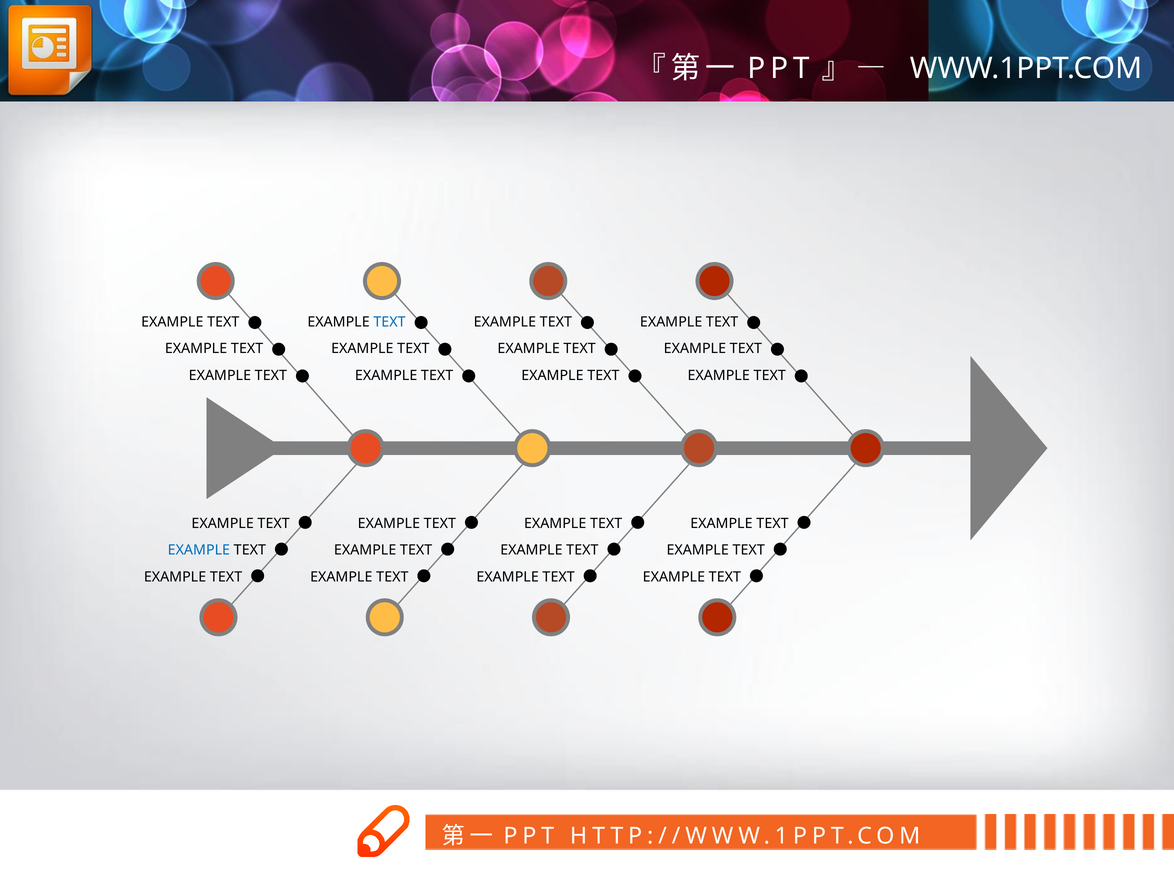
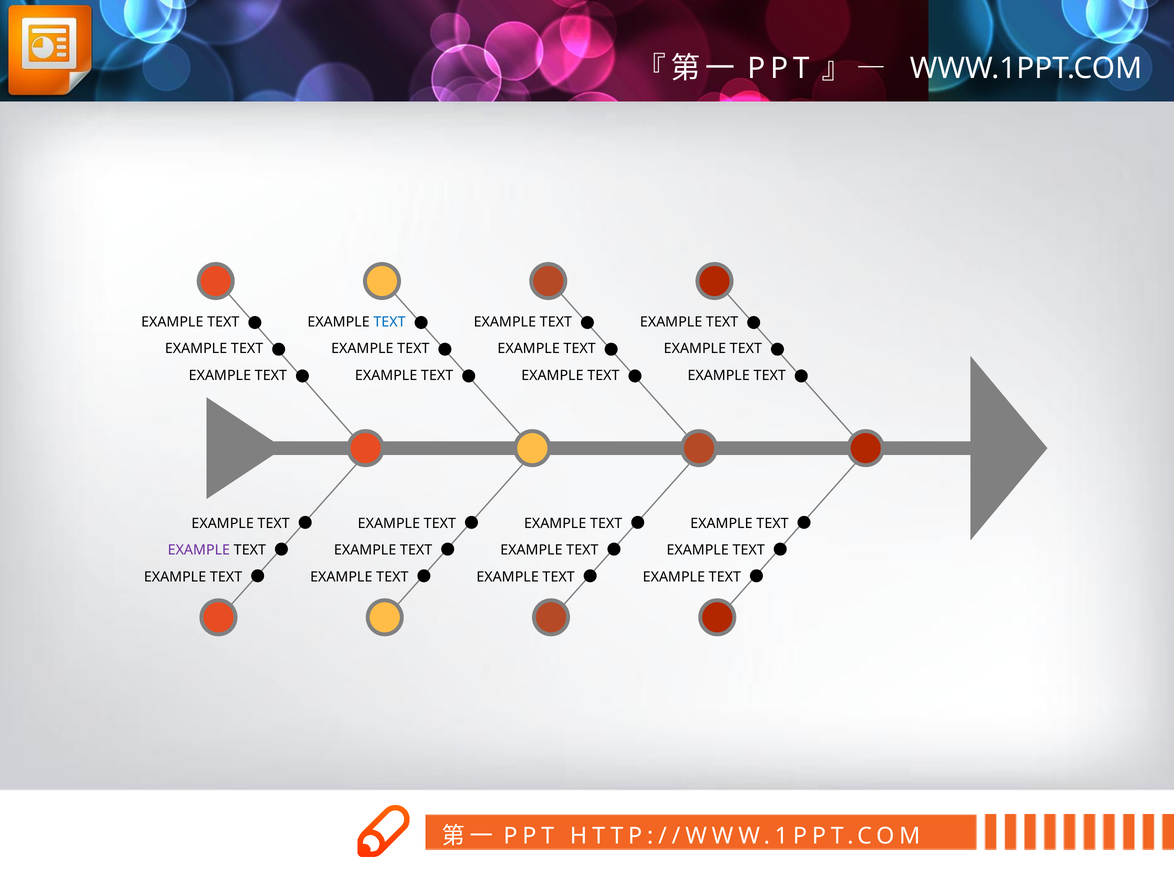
EXAMPLE colour: blue -> purple (199, 550)
